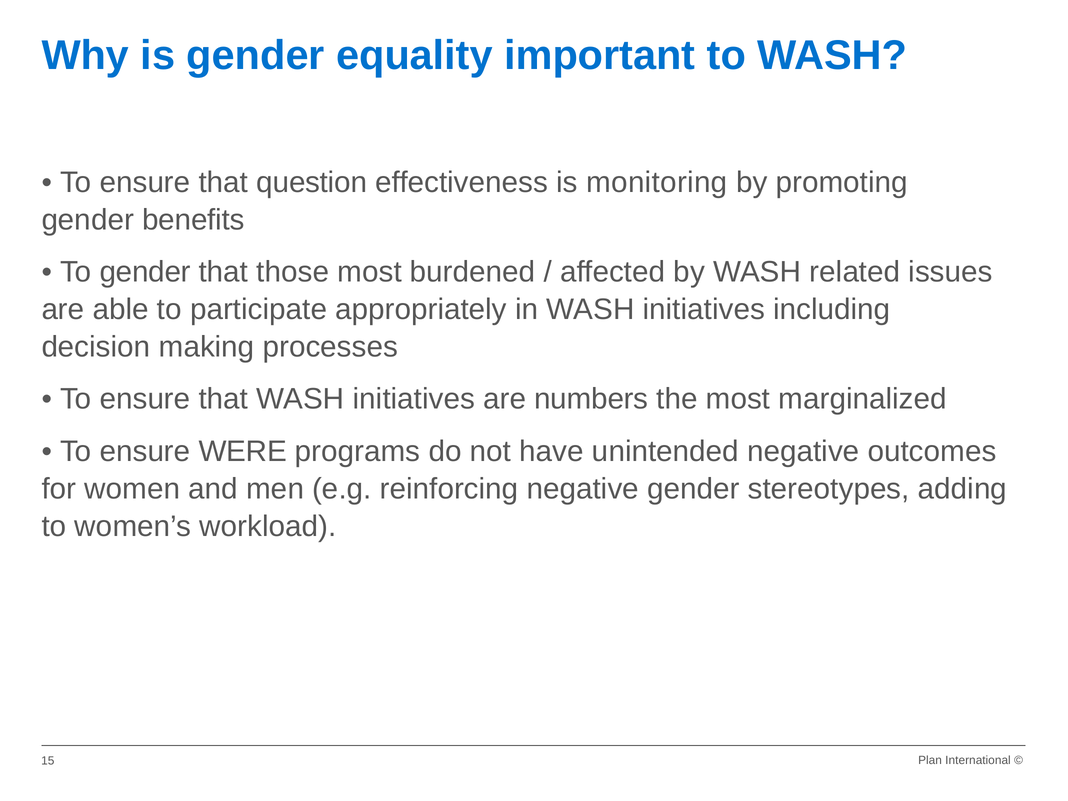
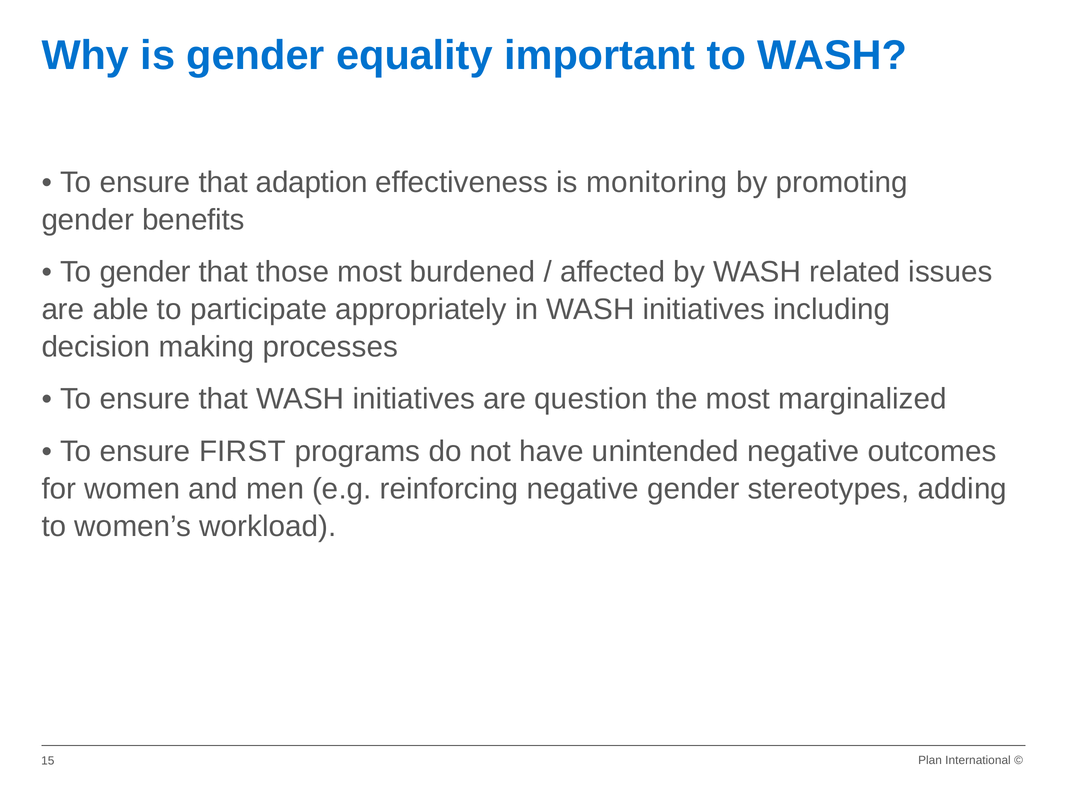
question: question -> adaption (312, 182)
numbers: numbers -> question (591, 399)
WERE: WERE -> FIRST (242, 451)
